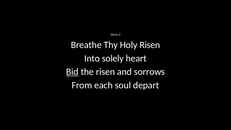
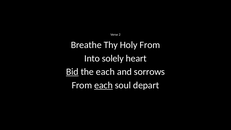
Holy Risen: Risen -> From (150, 45)
the risen: risen -> each (105, 72)
each underline: none -> present (103, 85)
